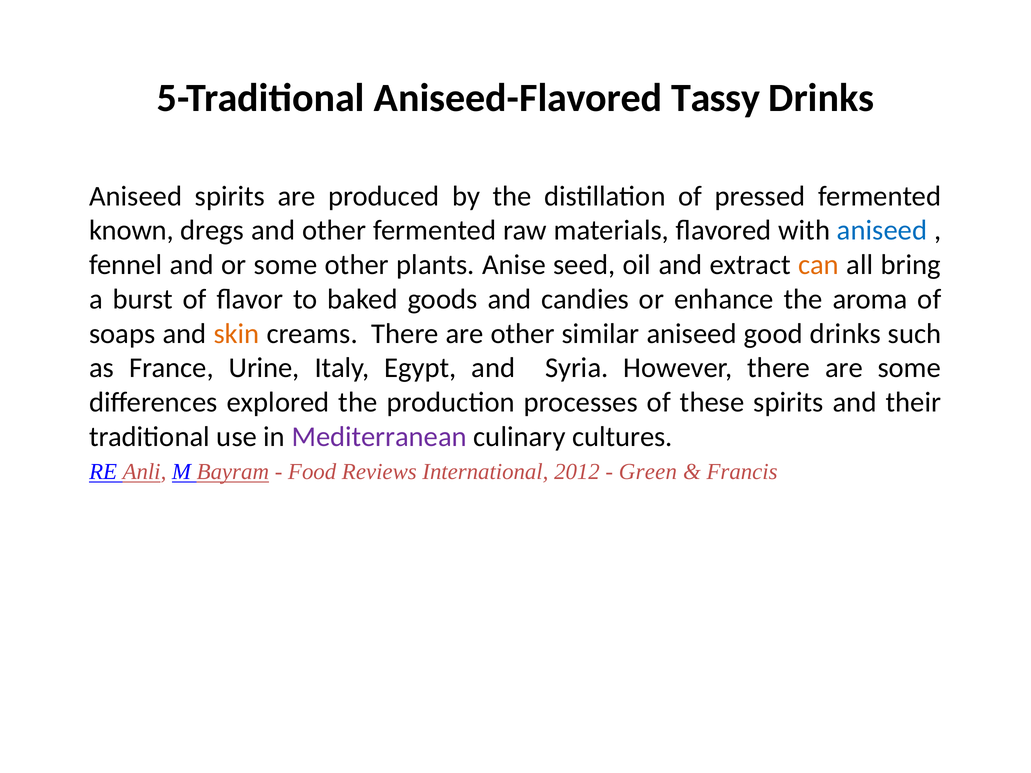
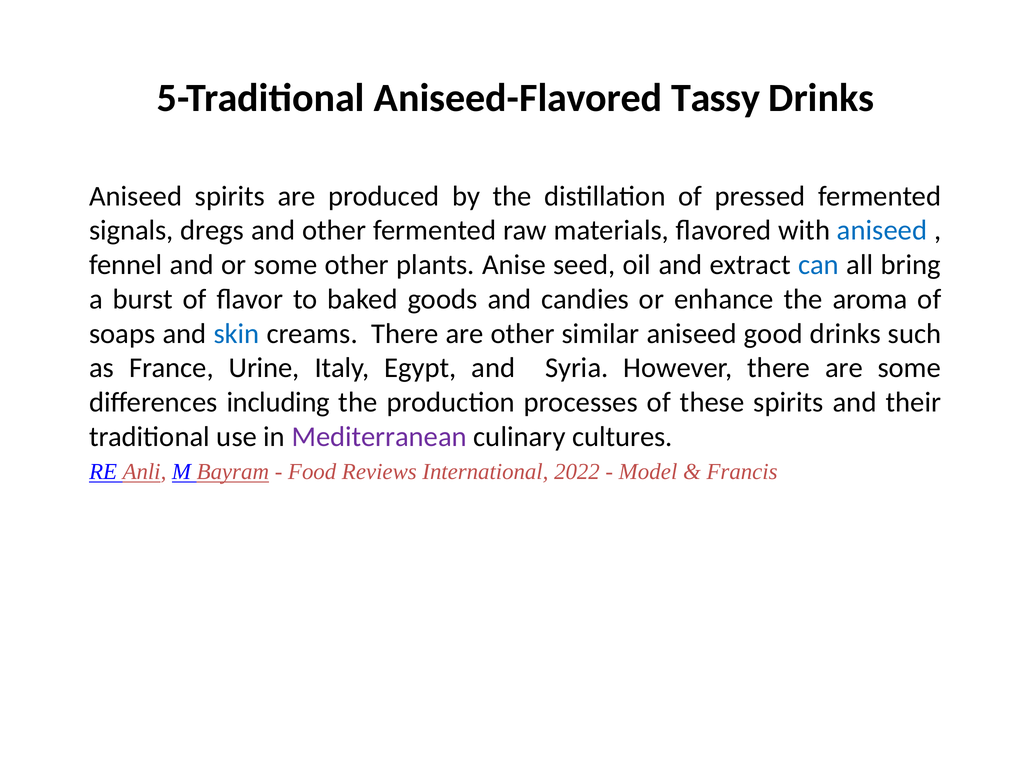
known: known -> signals (131, 231)
can colour: orange -> blue (819, 265)
skin colour: orange -> blue (236, 334)
explored: explored -> including (278, 402)
2012: 2012 -> 2022 (577, 472)
Green: Green -> Model (648, 472)
